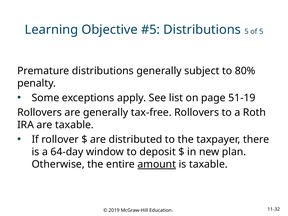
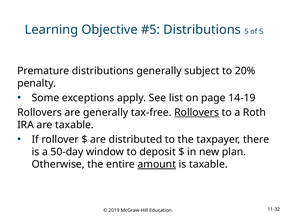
80%: 80% -> 20% (245, 71)
51-19: 51-19 -> 14-19 (242, 98)
Rollovers underline: none -> present (197, 112)
64-day: 64-day -> 50-day (67, 152)
